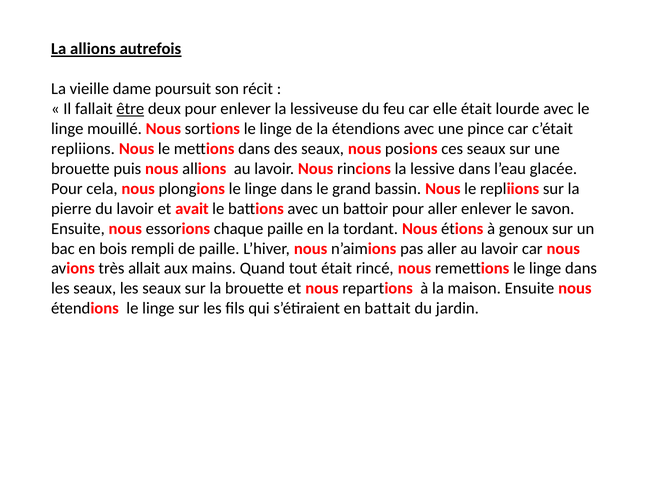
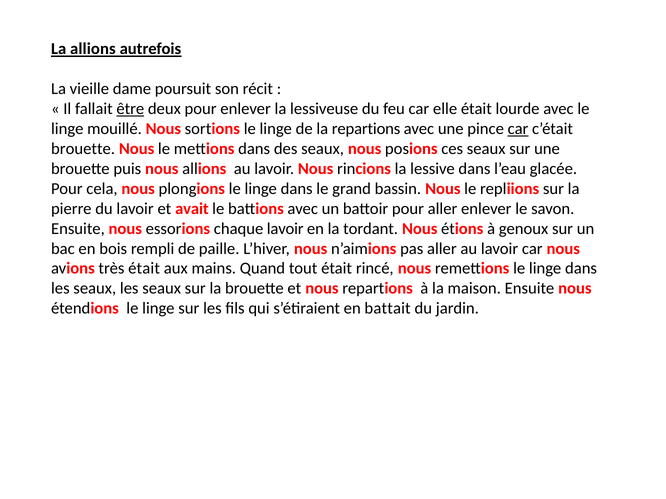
la étendions: étendions -> repartions (366, 129)
car underline: none -> present (518, 129)
repliions: repliions -> brouette (83, 149)
chaque paille: paille -> lavoir (285, 229)
très allait: allait -> était (144, 269)
